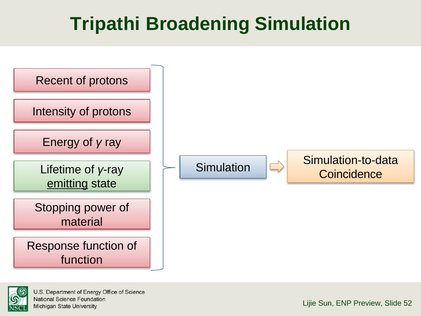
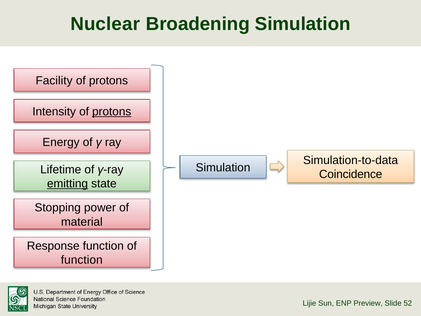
Tripathi: Tripathi -> Nuclear (105, 24)
Recent: Recent -> Facility (54, 81)
protons underline: none -> present (112, 111)
